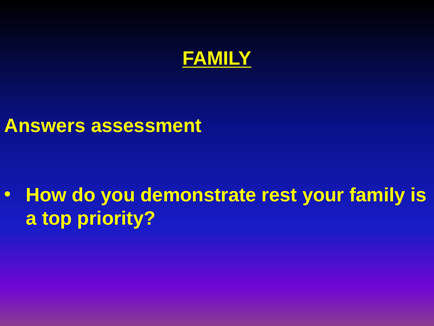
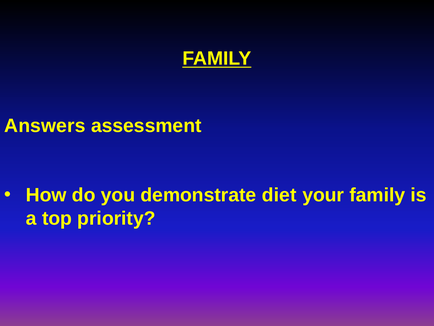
rest: rest -> diet (279, 195)
